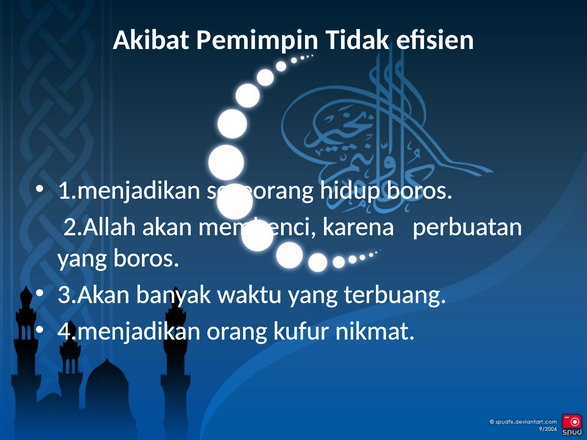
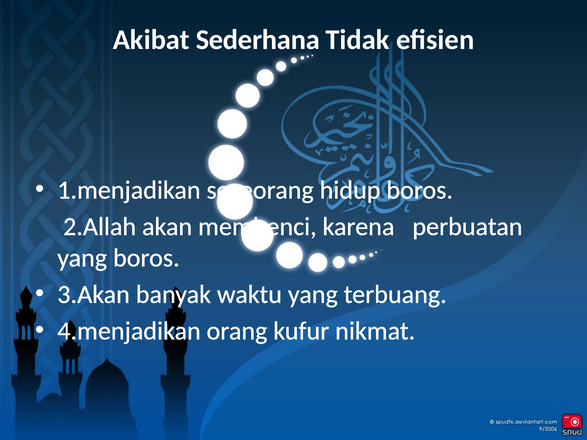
Pemimpin: Pemimpin -> Sederhana (258, 40)
